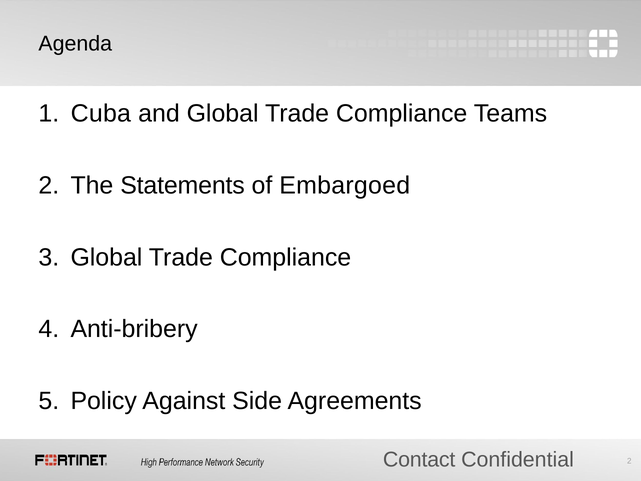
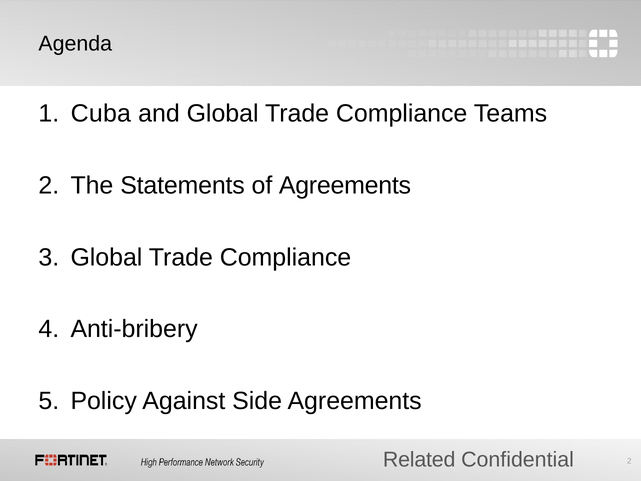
of Embargoed: Embargoed -> Agreements (345, 185)
Contact: Contact -> Related (419, 459)
